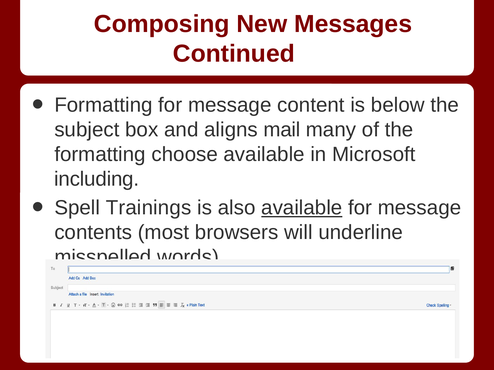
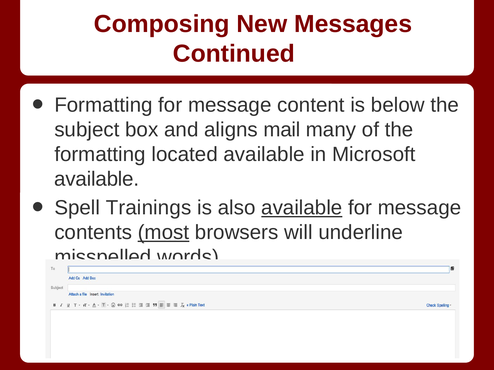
choose: choose -> located (185, 155)
including: including -> available (97, 179)
most underline: none -> present (163, 233)
